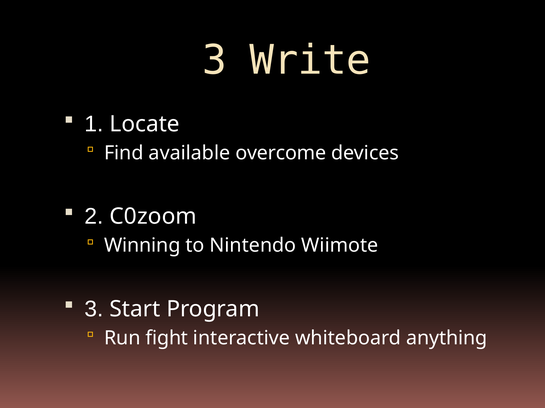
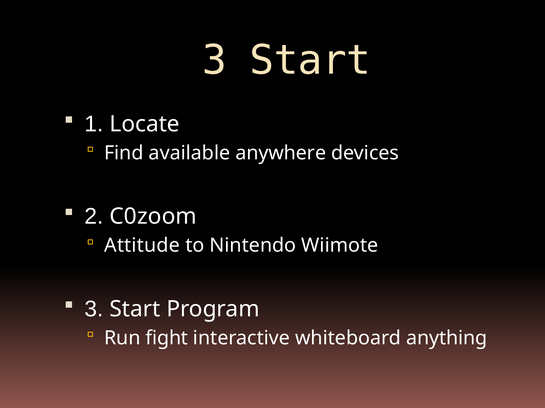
Write: Write -> Start (310, 61)
overcome: overcome -> anywhere (281, 153)
Winning: Winning -> Attitude (142, 246)
